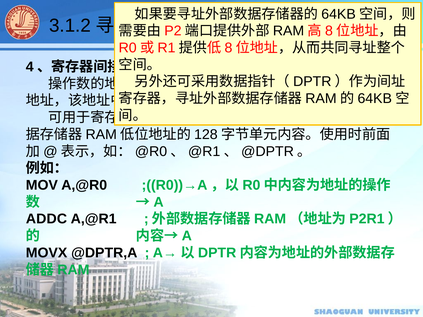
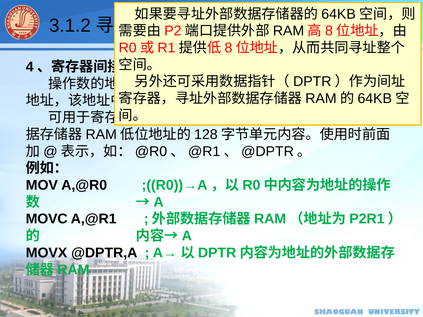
ADDC: ADDC -> MOVC (47, 219)
